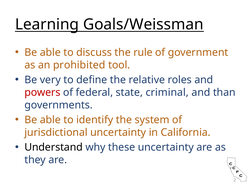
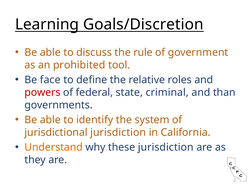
Goals/Weissman: Goals/Weissman -> Goals/Discretion (143, 24)
very: very -> face (50, 80)
jurisdictional uncertainty: uncertainty -> jurisdiction (118, 132)
Understand colour: black -> orange (54, 147)
these uncertainty: uncertainty -> jurisdiction (166, 147)
